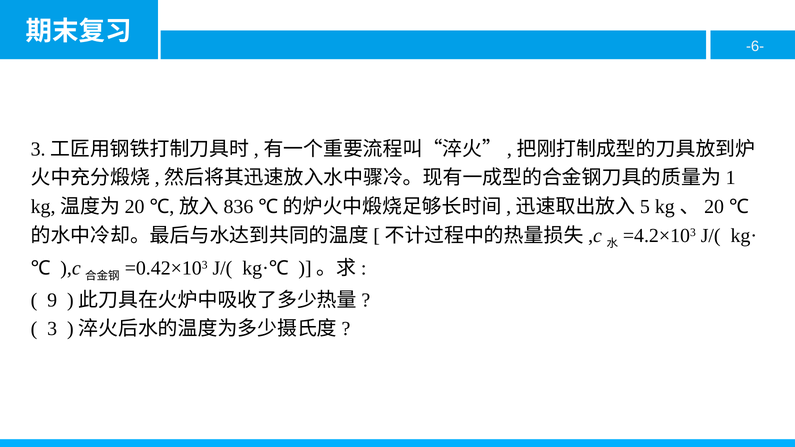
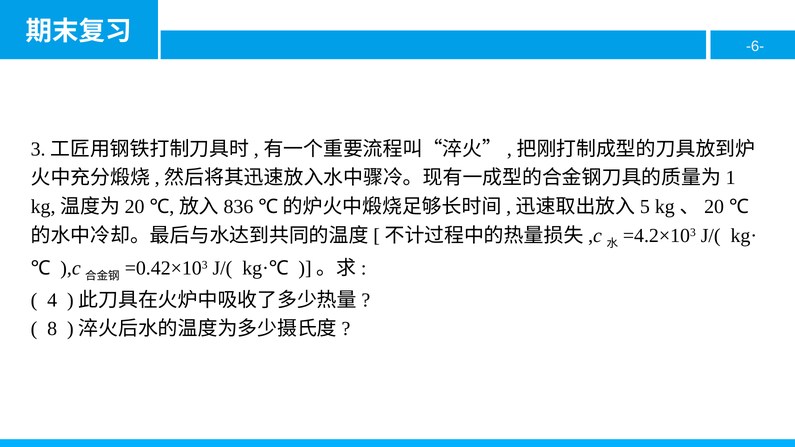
9: 9 -> 4 (52, 300)
3: 3 -> 8 (52, 329)
